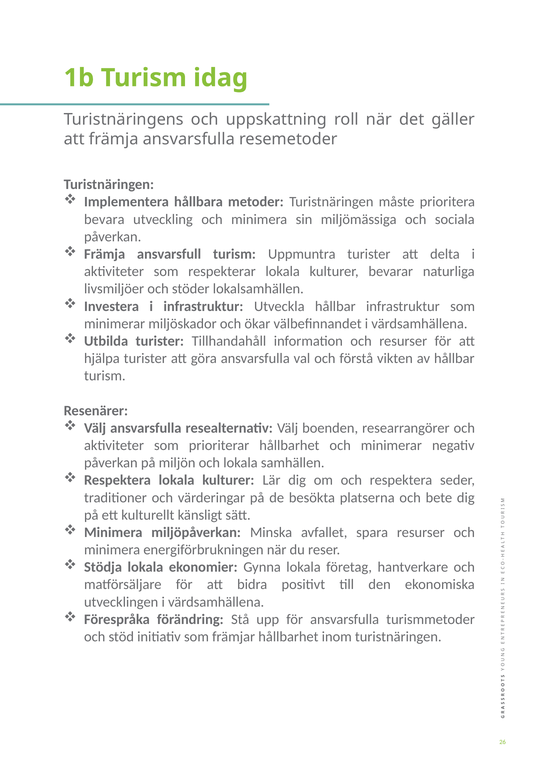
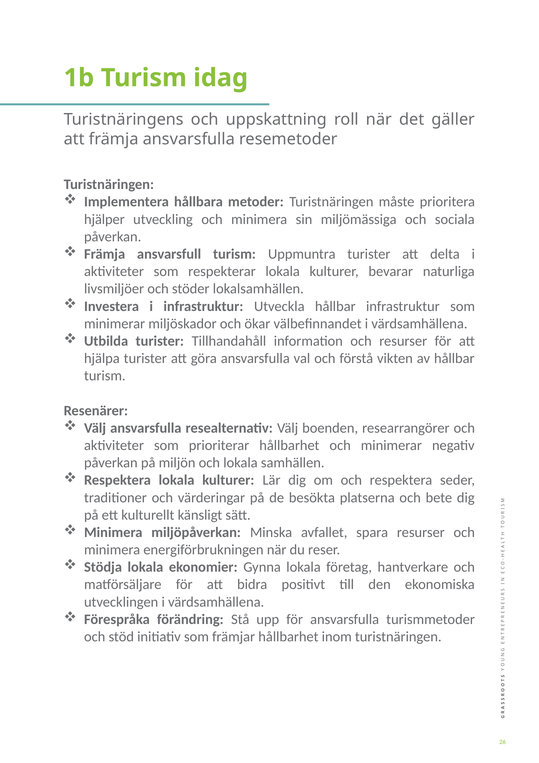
bevara: bevara -> hjälper (104, 219)
